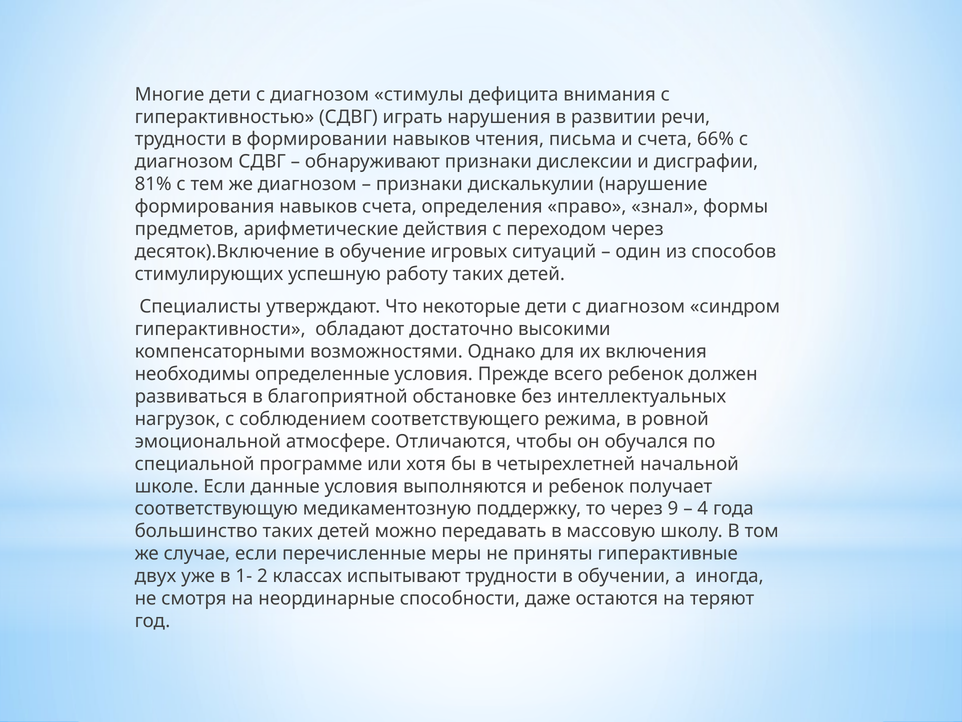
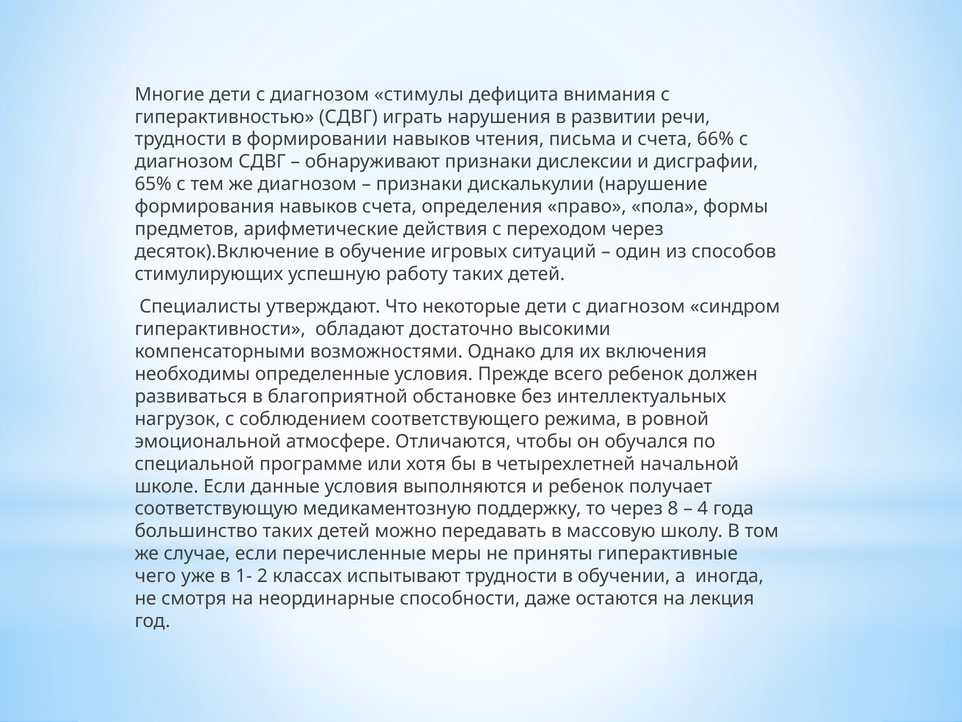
81%: 81% -> 65% (153, 184)
знал: знал -> пола (665, 207)
9: 9 -> 8 (673, 508)
двух: двух -> чего (155, 576)
теряют: теряют -> лекция (722, 598)
